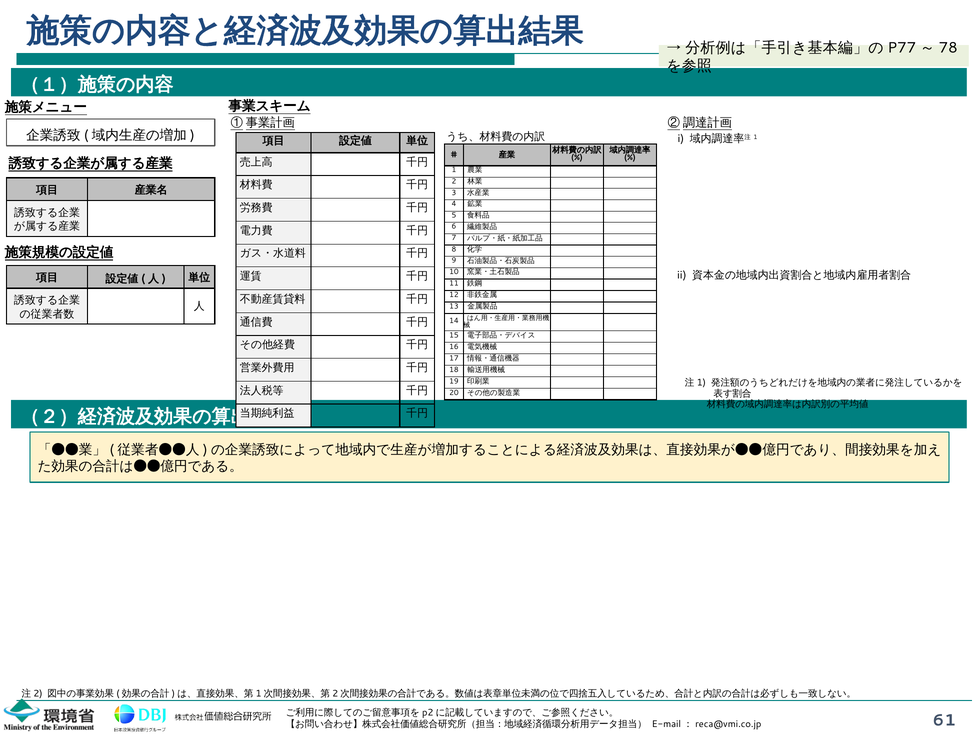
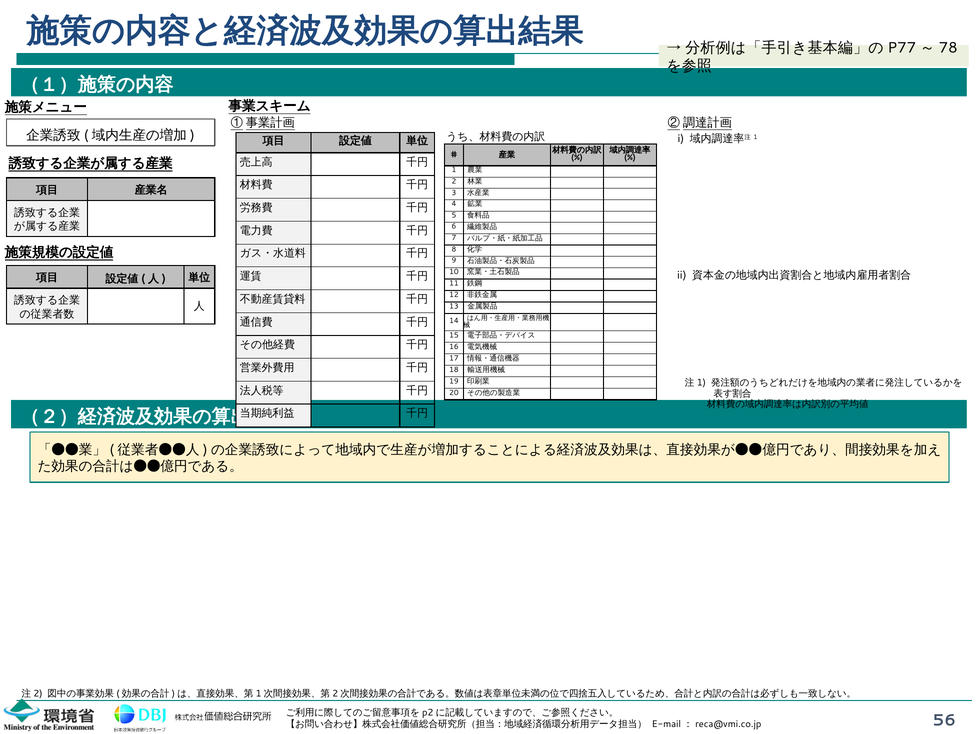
61: 61 -> 56 (944, 720)
